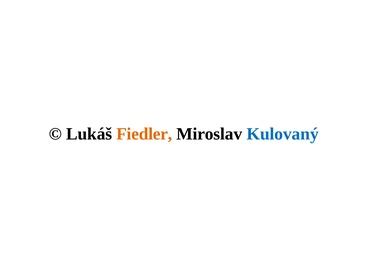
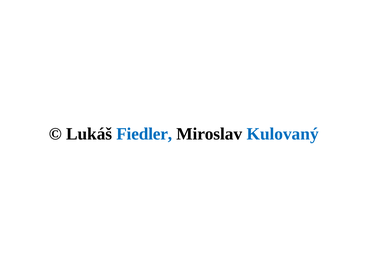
Fiedler colour: orange -> blue (144, 134)
